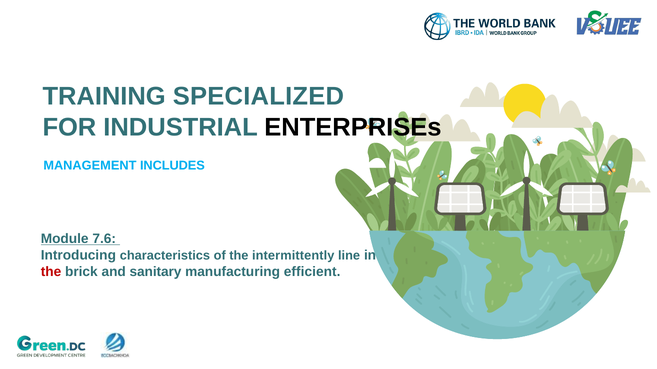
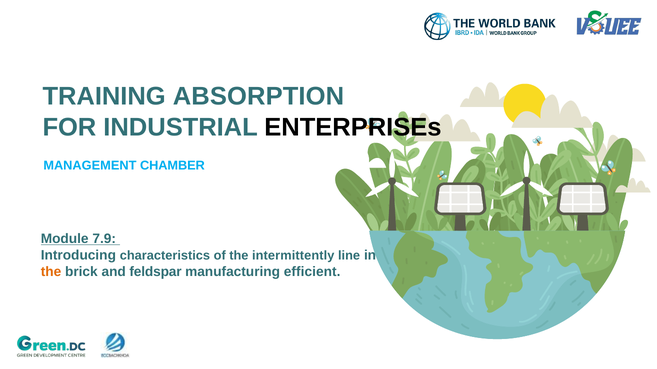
SPECIALIZED: SPECIALIZED -> ABSORPTION (258, 97)
INCLUDES: INCLUDES -> CHAMBER (172, 166)
7.6: 7.6 -> 7.9 (104, 239)
the colour: red -> orange (51, 272)
sanitary: sanitary -> feldspar (156, 272)
